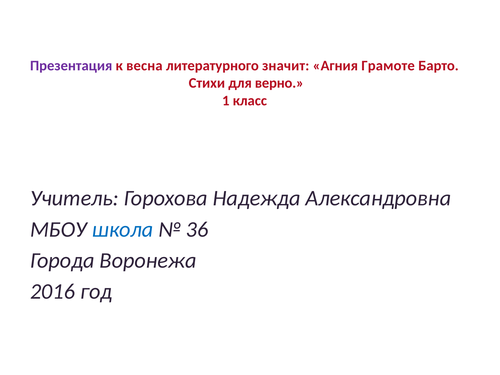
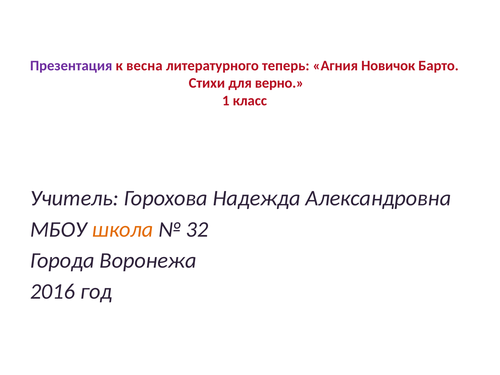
значит: значит -> теперь (286, 66)
Грамоте: Грамоте -> Новичок (388, 66)
школа colour: blue -> orange (123, 229)
36: 36 -> 32 (197, 229)
